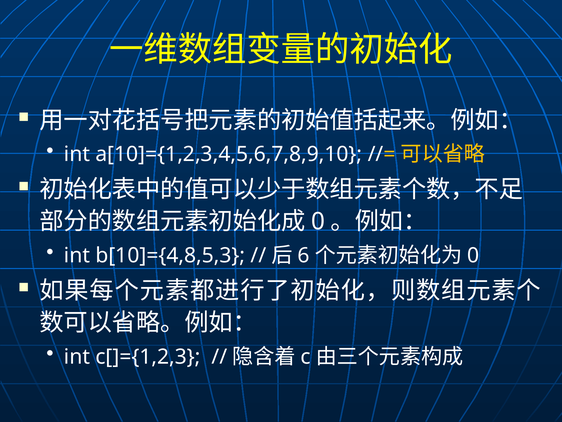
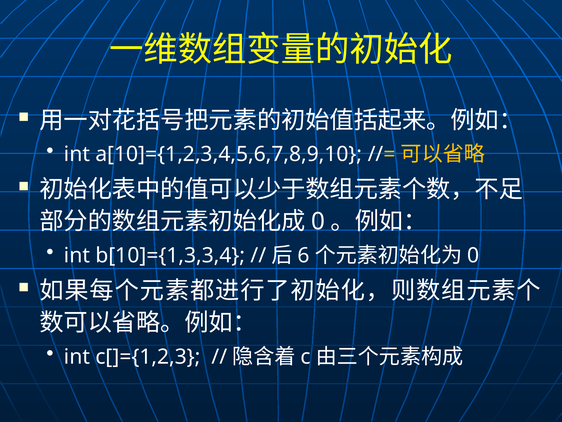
b[10]={4,8,5,3: b[10]={4,8,5,3 -> b[10]={1,3,3,4 (170, 255)
